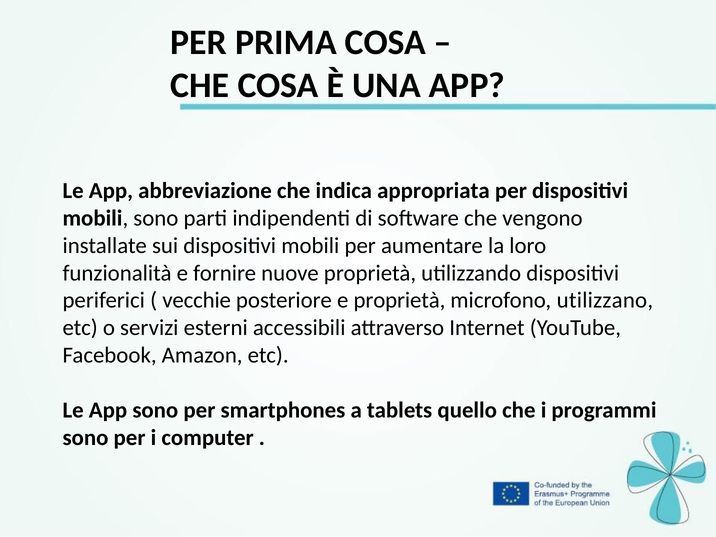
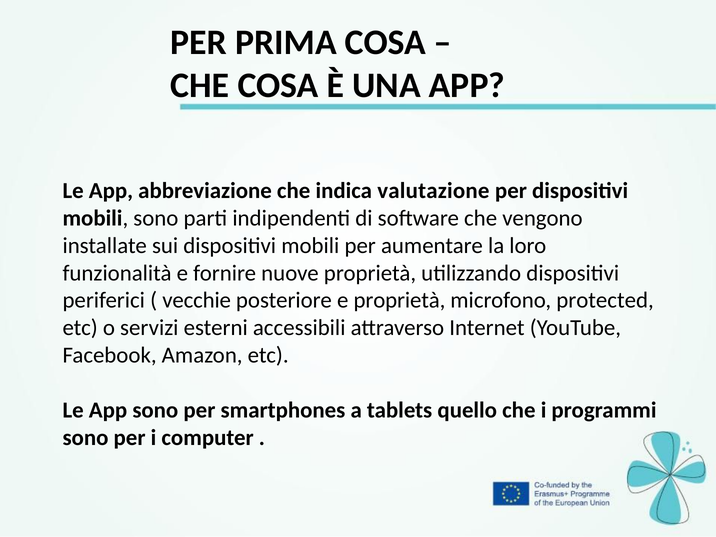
appropriata: appropriata -> valutazione (433, 191)
utilizzano: utilizzano -> protected (605, 300)
